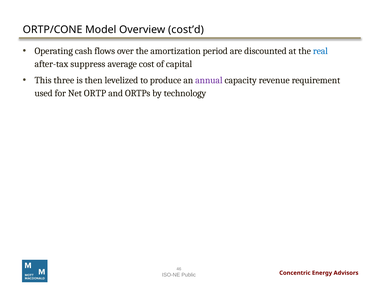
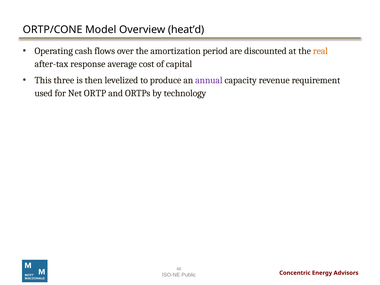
cost’d: cost’d -> heat’d (186, 30)
real colour: blue -> orange (320, 51)
suppress: suppress -> response (88, 64)
